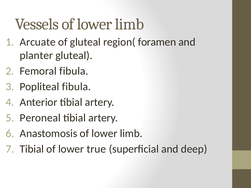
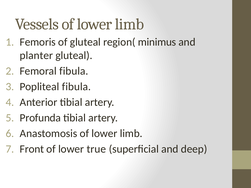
Arcuate: Arcuate -> Femoris (38, 42)
foramen: foramen -> minimus (157, 42)
Peroneal: Peroneal -> Profunda (40, 118)
Tibial: Tibial -> Front (32, 149)
